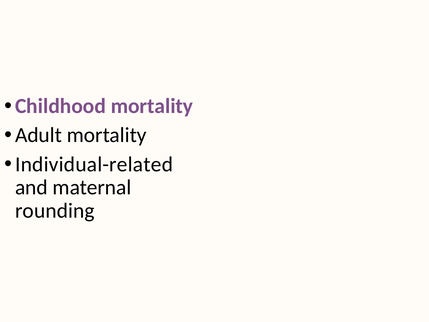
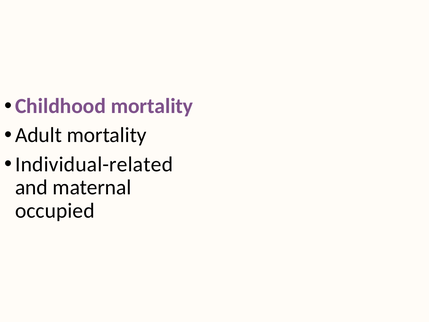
rounding: rounding -> occupied (55, 211)
